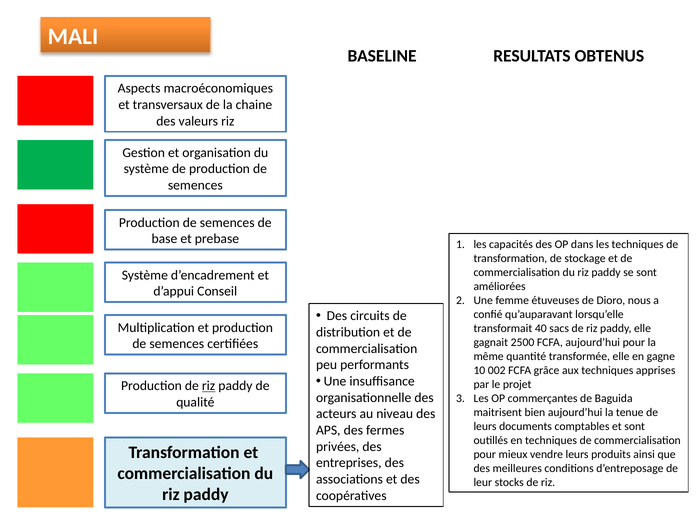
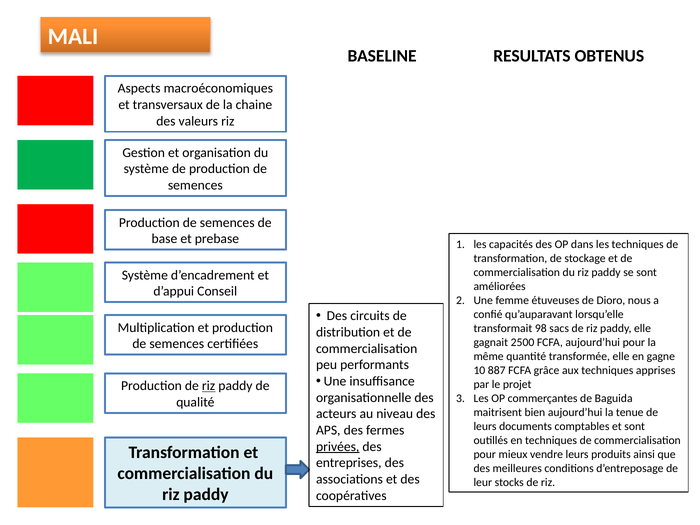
40: 40 -> 98 (541, 329)
002: 002 -> 887 (497, 371)
privées underline: none -> present (338, 447)
